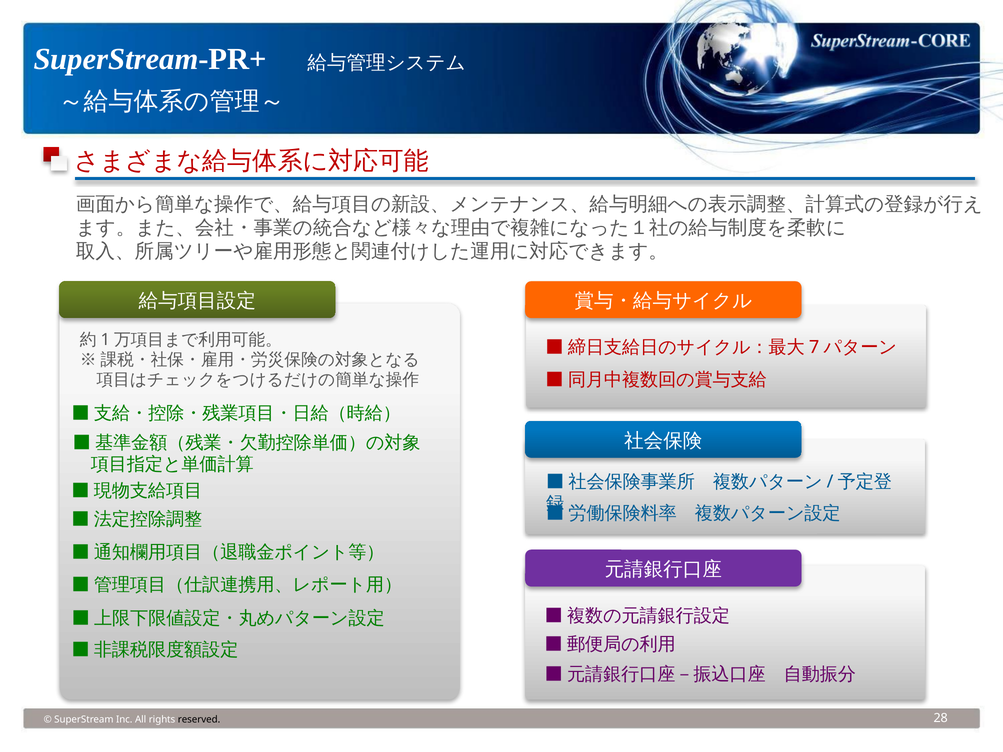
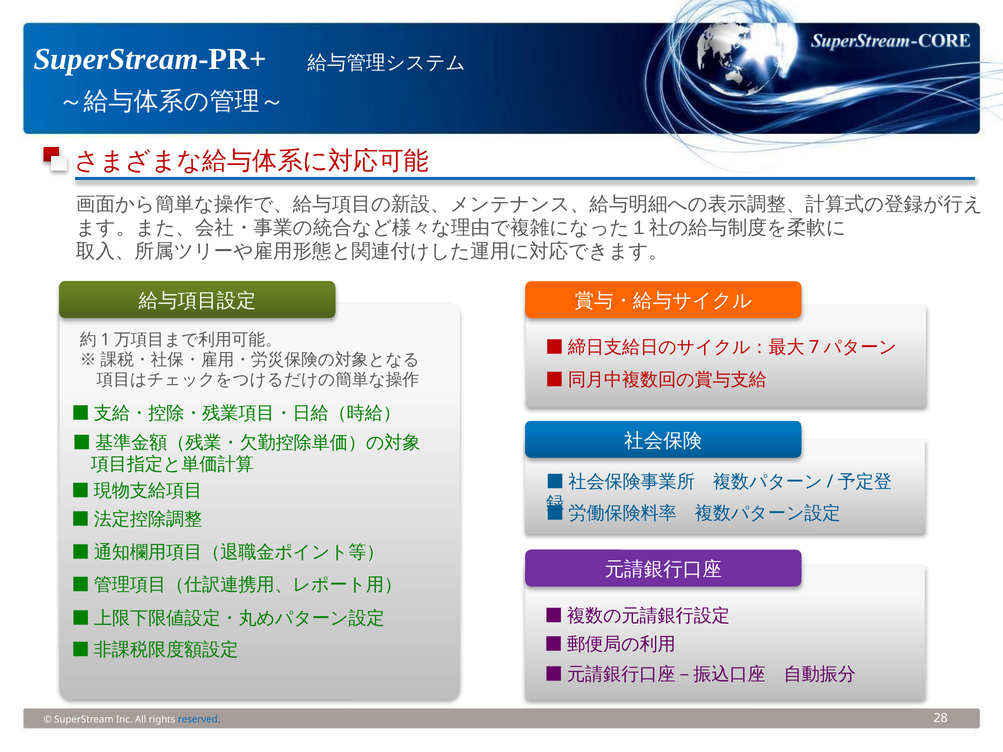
reserved colour: black -> blue (199, 720)
